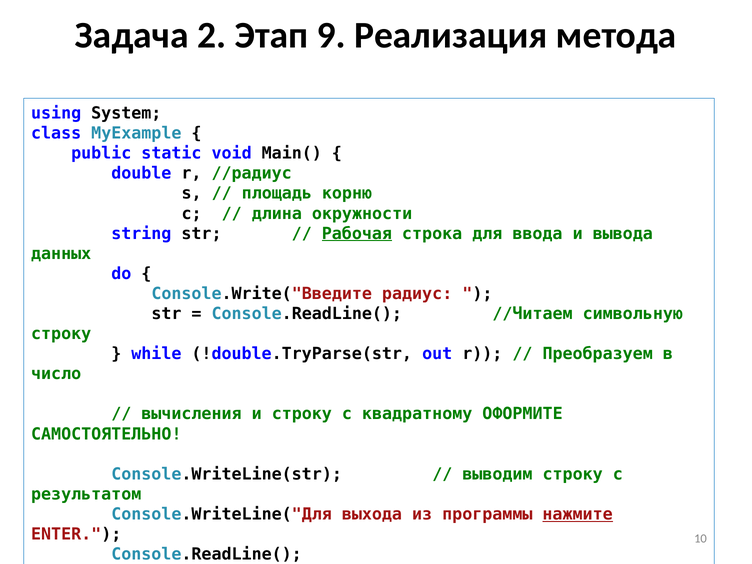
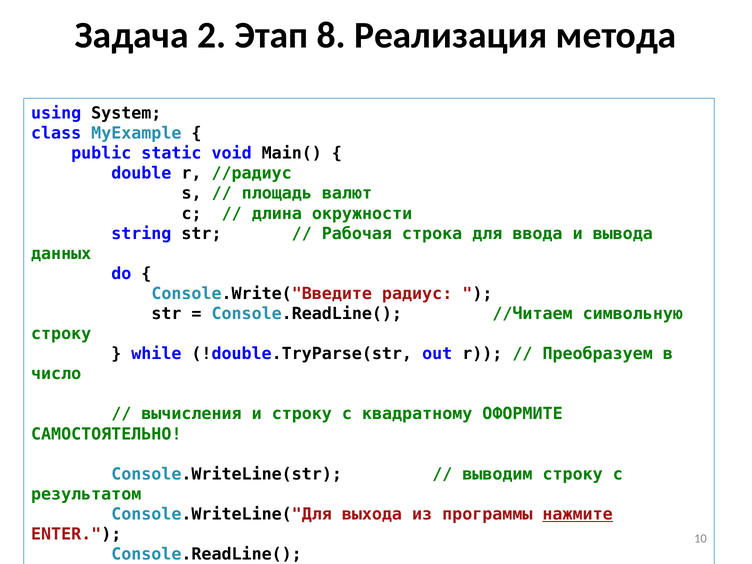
9: 9 -> 8 (331, 36)
корню: корню -> валют (347, 193)
Рабочая underline: present -> none (357, 234)
